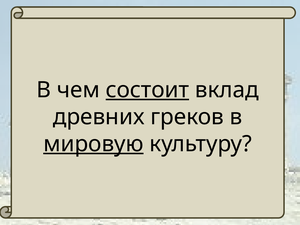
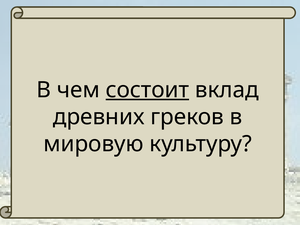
мировую underline: present -> none (93, 144)
